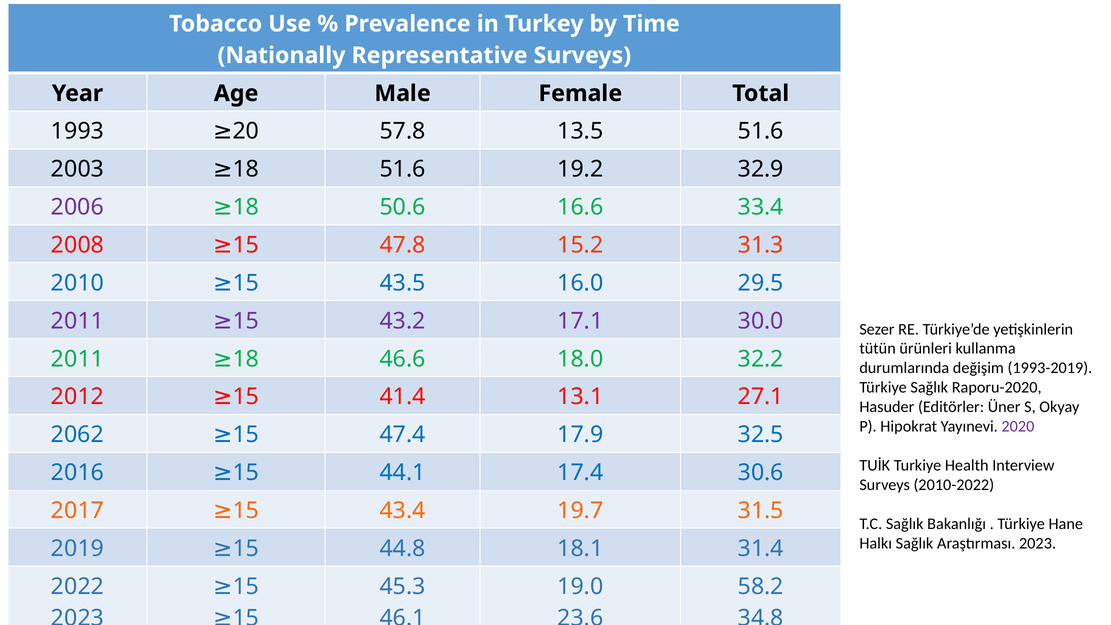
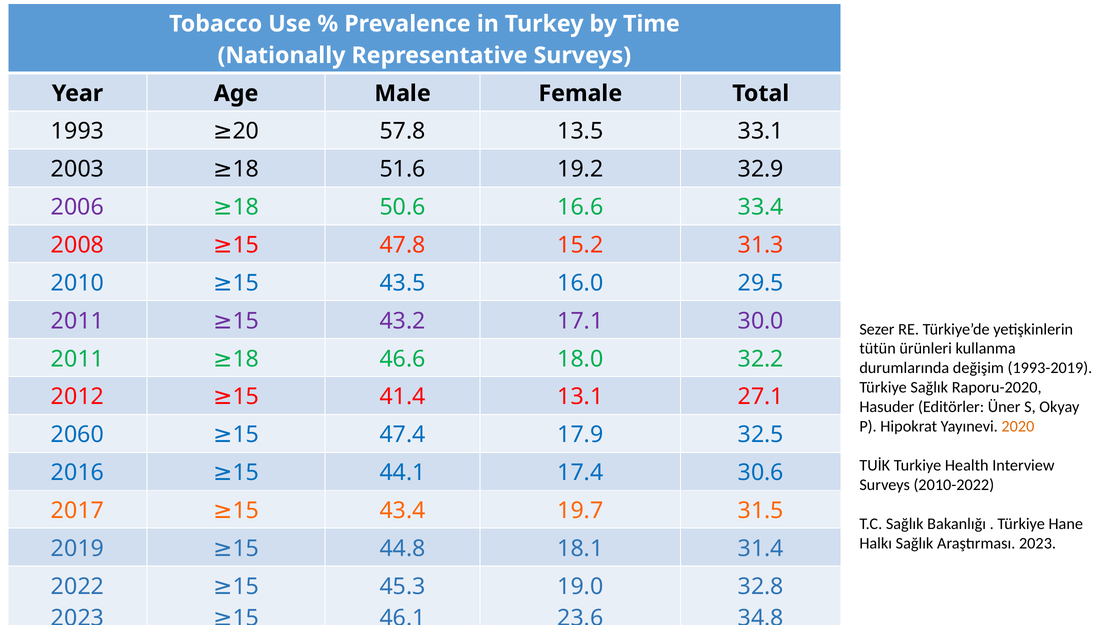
13.5 51.6: 51.6 -> 33.1 (761, 131)
2020 colour: purple -> orange (1018, 426)
2062: 2062 -> 2060 (77, 435)
58.2: 58.2 -> 32.8 (761, 586)
